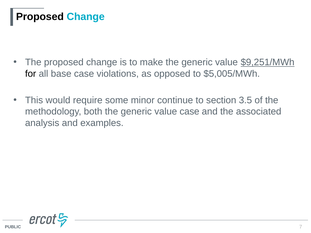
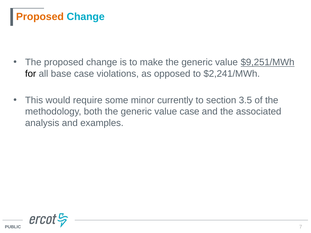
Proposed colour: black -> orange (40, 17)
$5,005/MWh: $5,005/MWh -> $2,241/MWh (232, 74)
continue: continue -> currently (175, 100)
